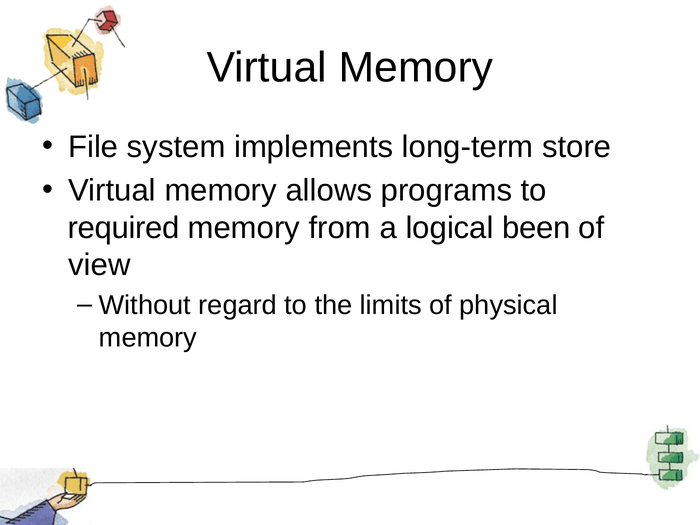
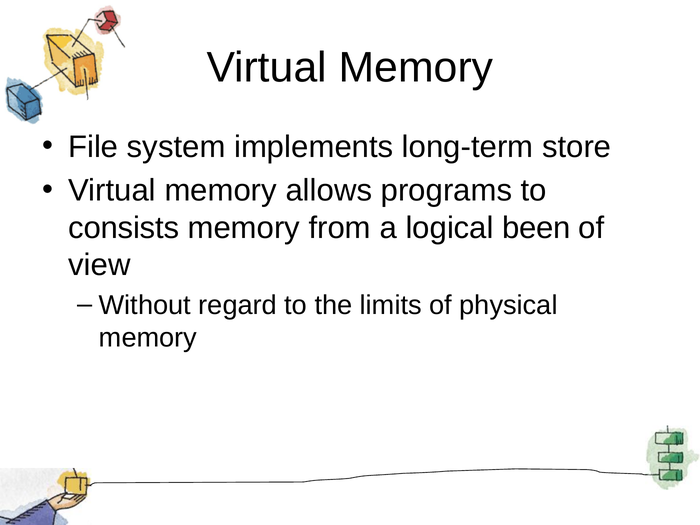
required: required -> consists (124, 228)
